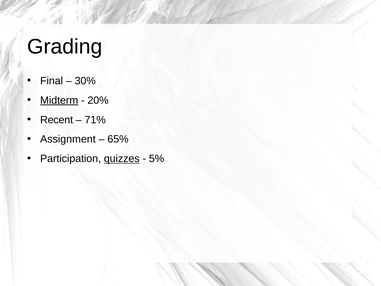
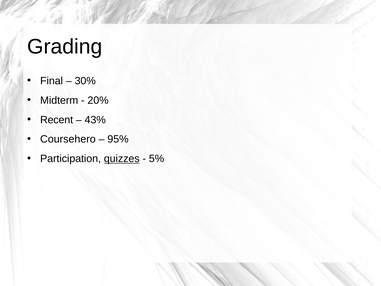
Midterm underline: present -> none (59, 100)
71%: 71% -> 43% (95, 120)
Assignment: Assignment -> Coursehero (68, 139)
65%: 65% -> 95% (118, 139)
